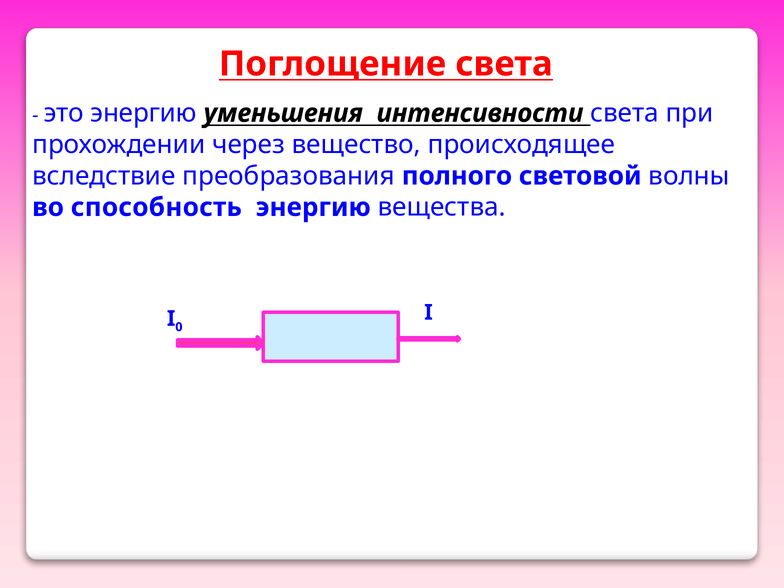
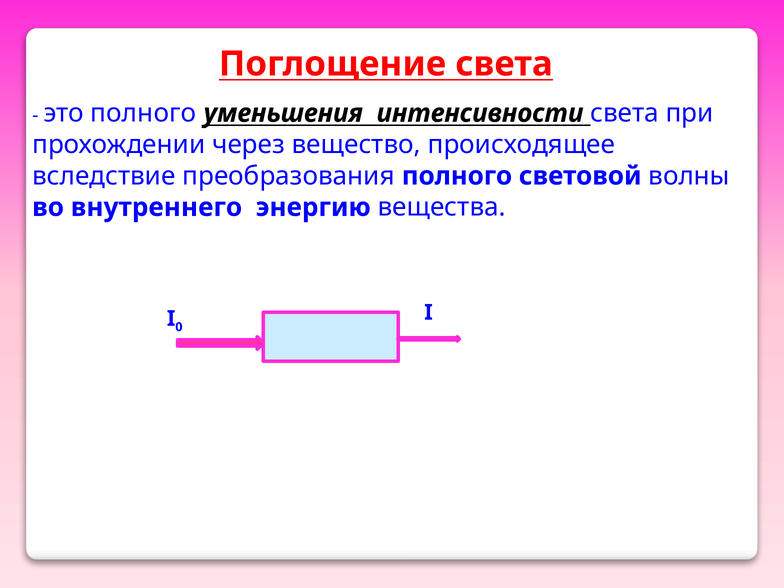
это энергию: энергию -> полного (143, 113)
способность: способность -> внутреннего (156, 207)
